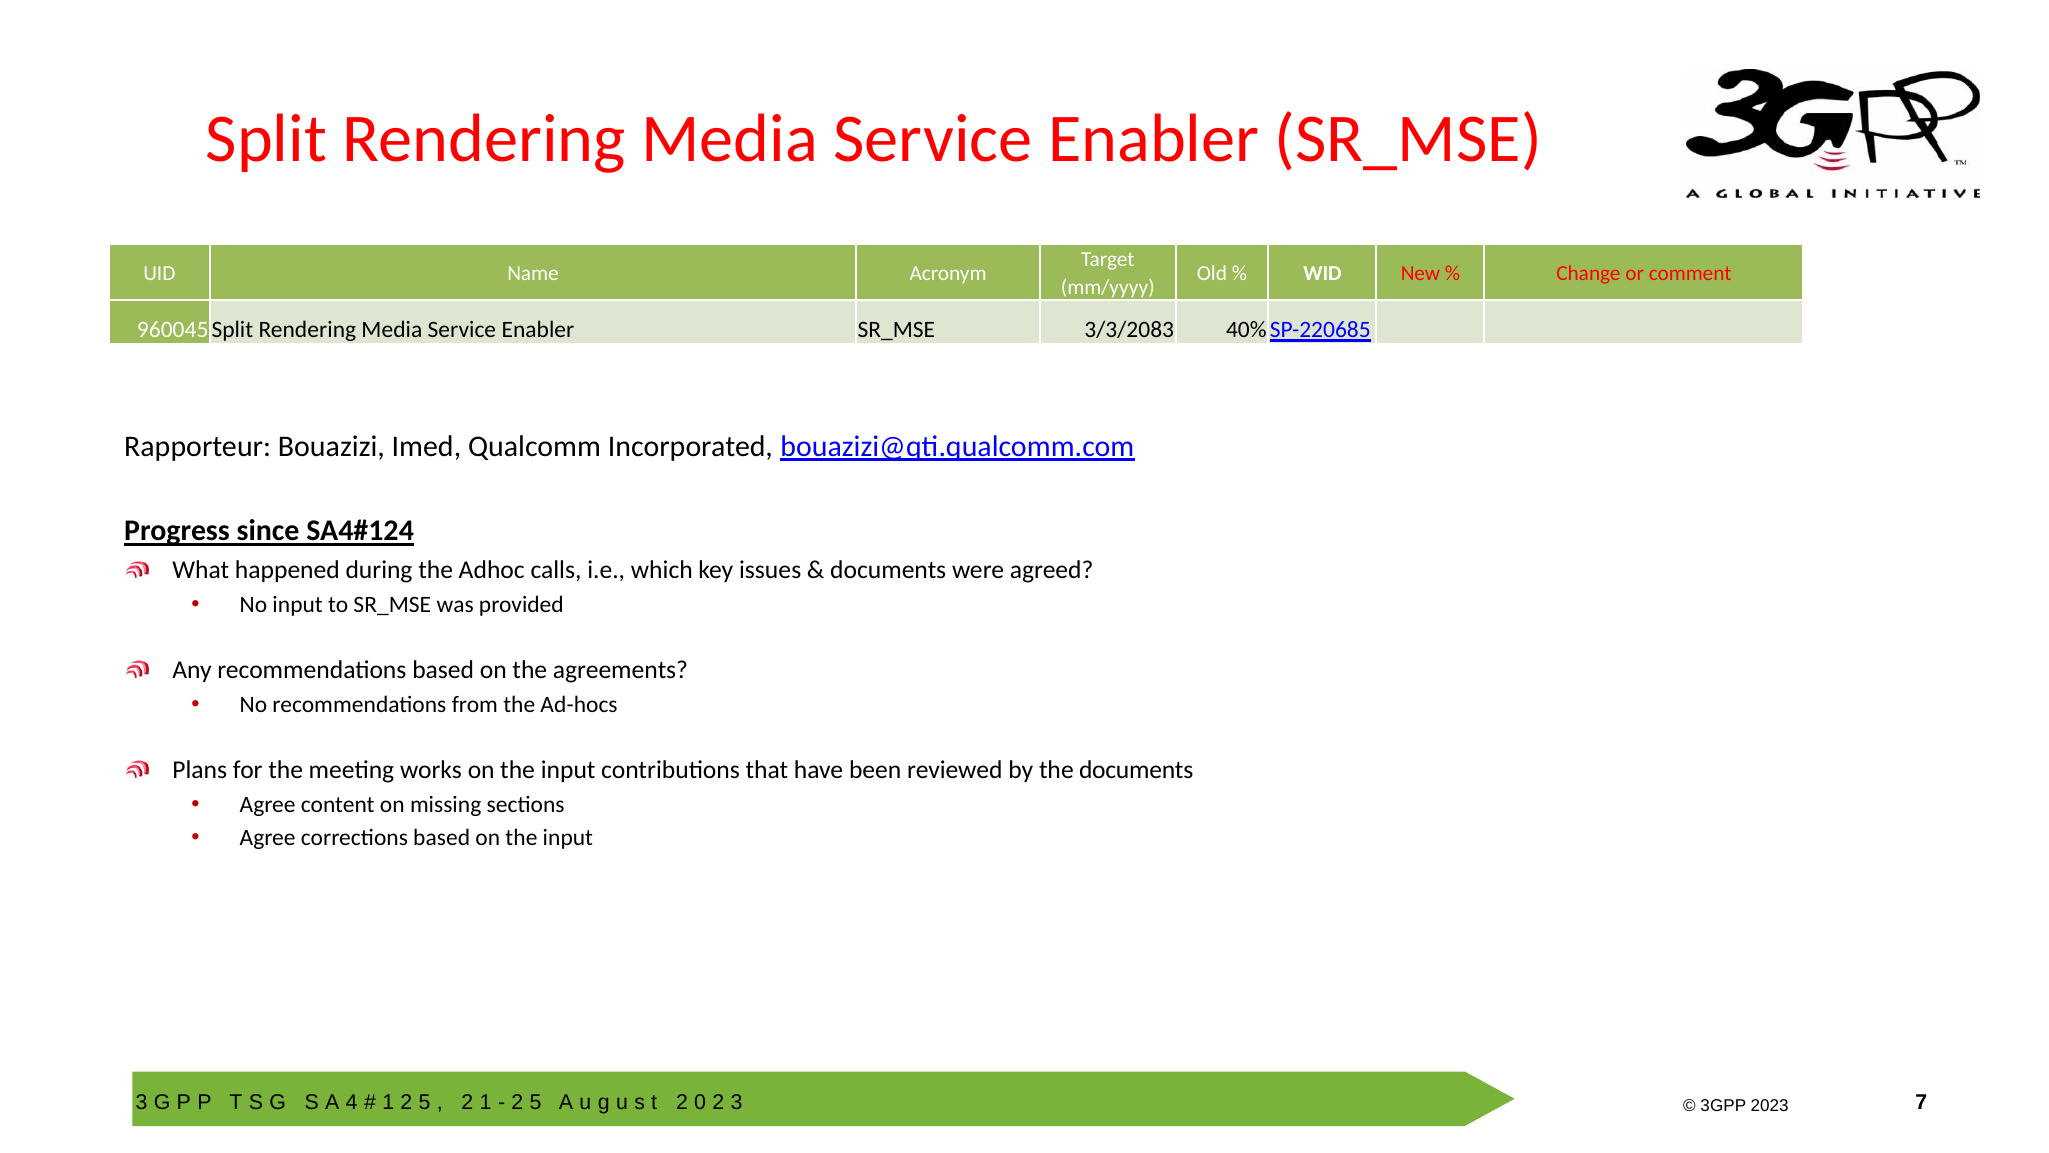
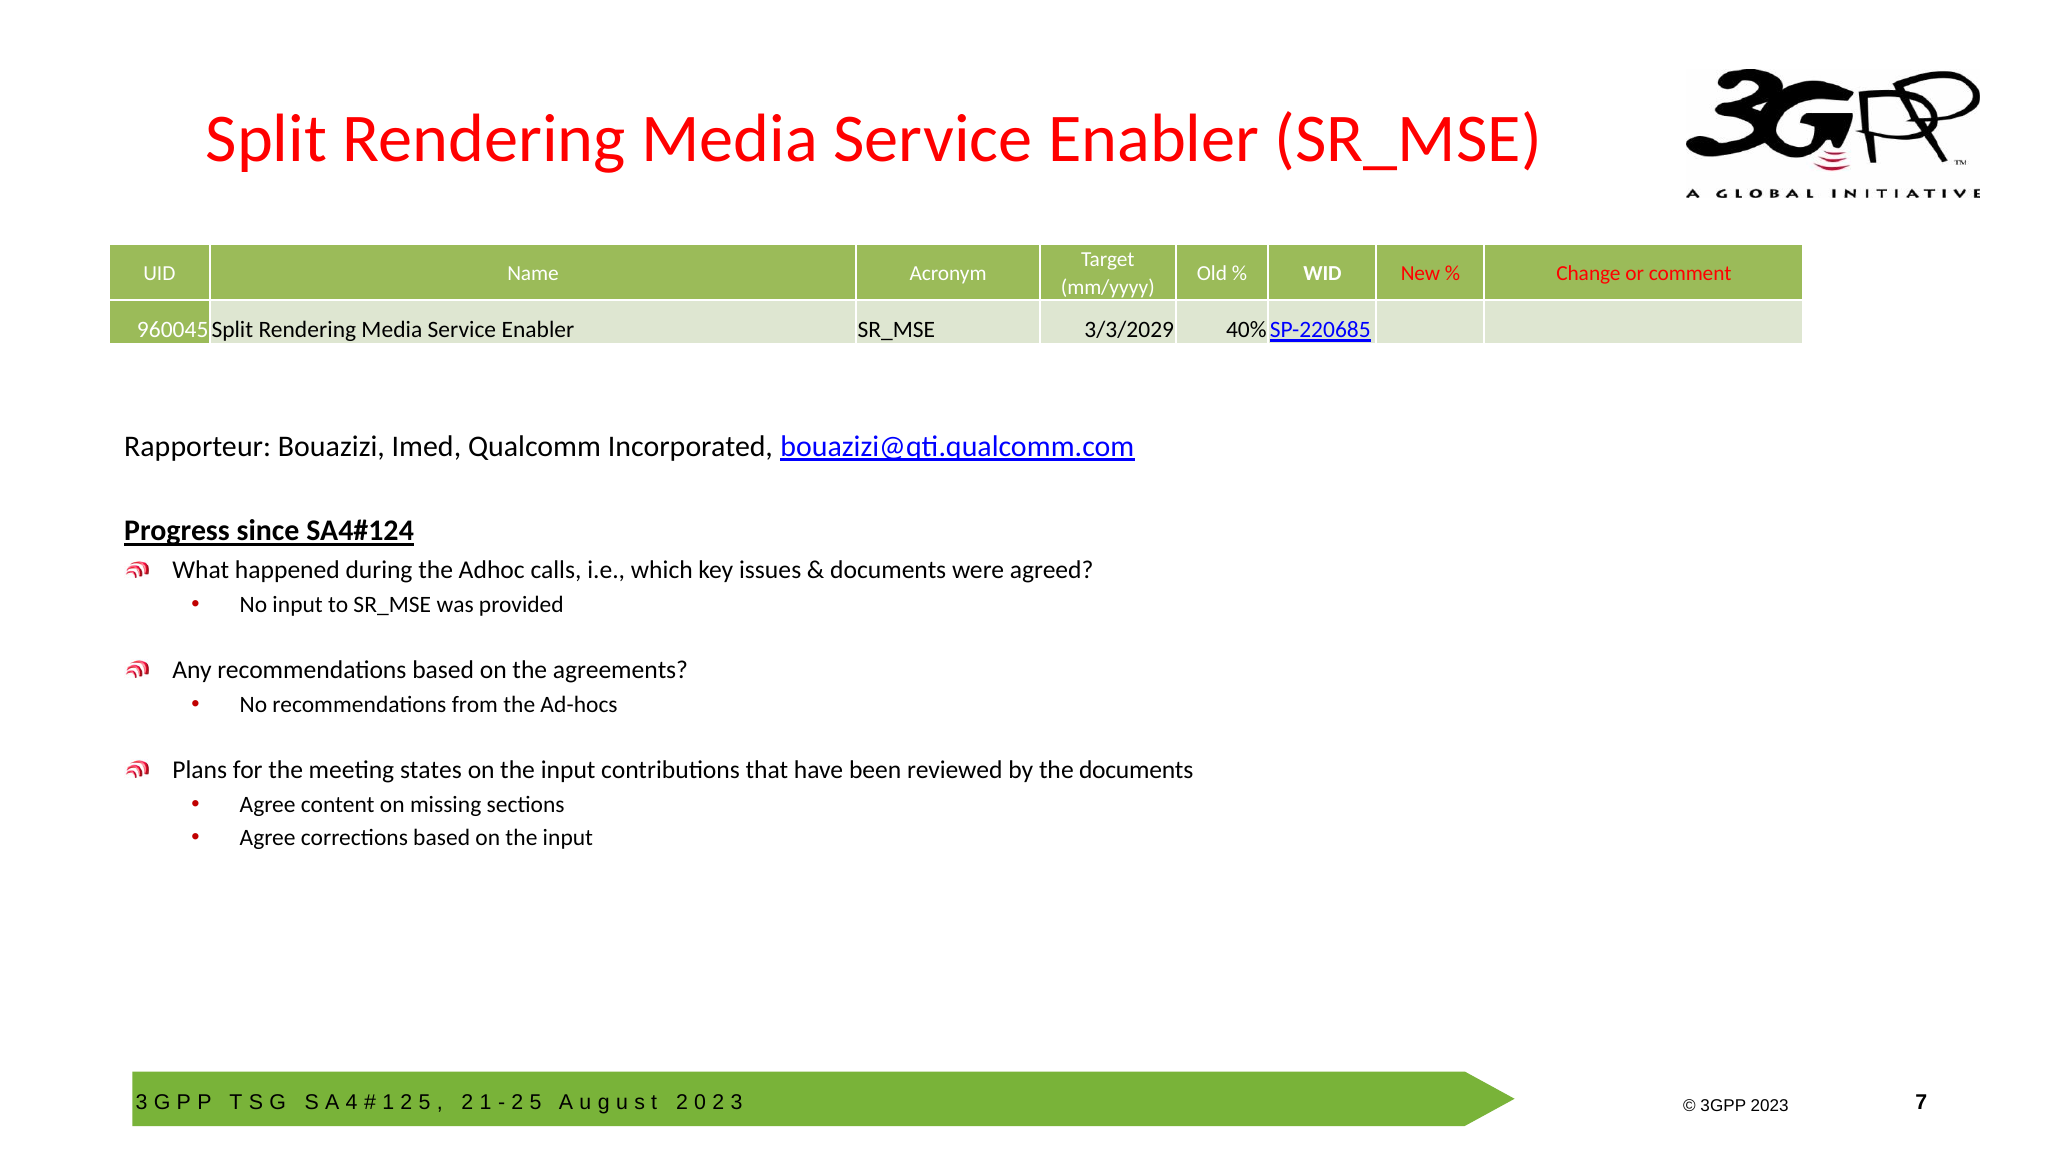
3/3/2083: 3/3/2083 -> 3/3/2029 (1129, 330)
works: works -> states (431, 770)
